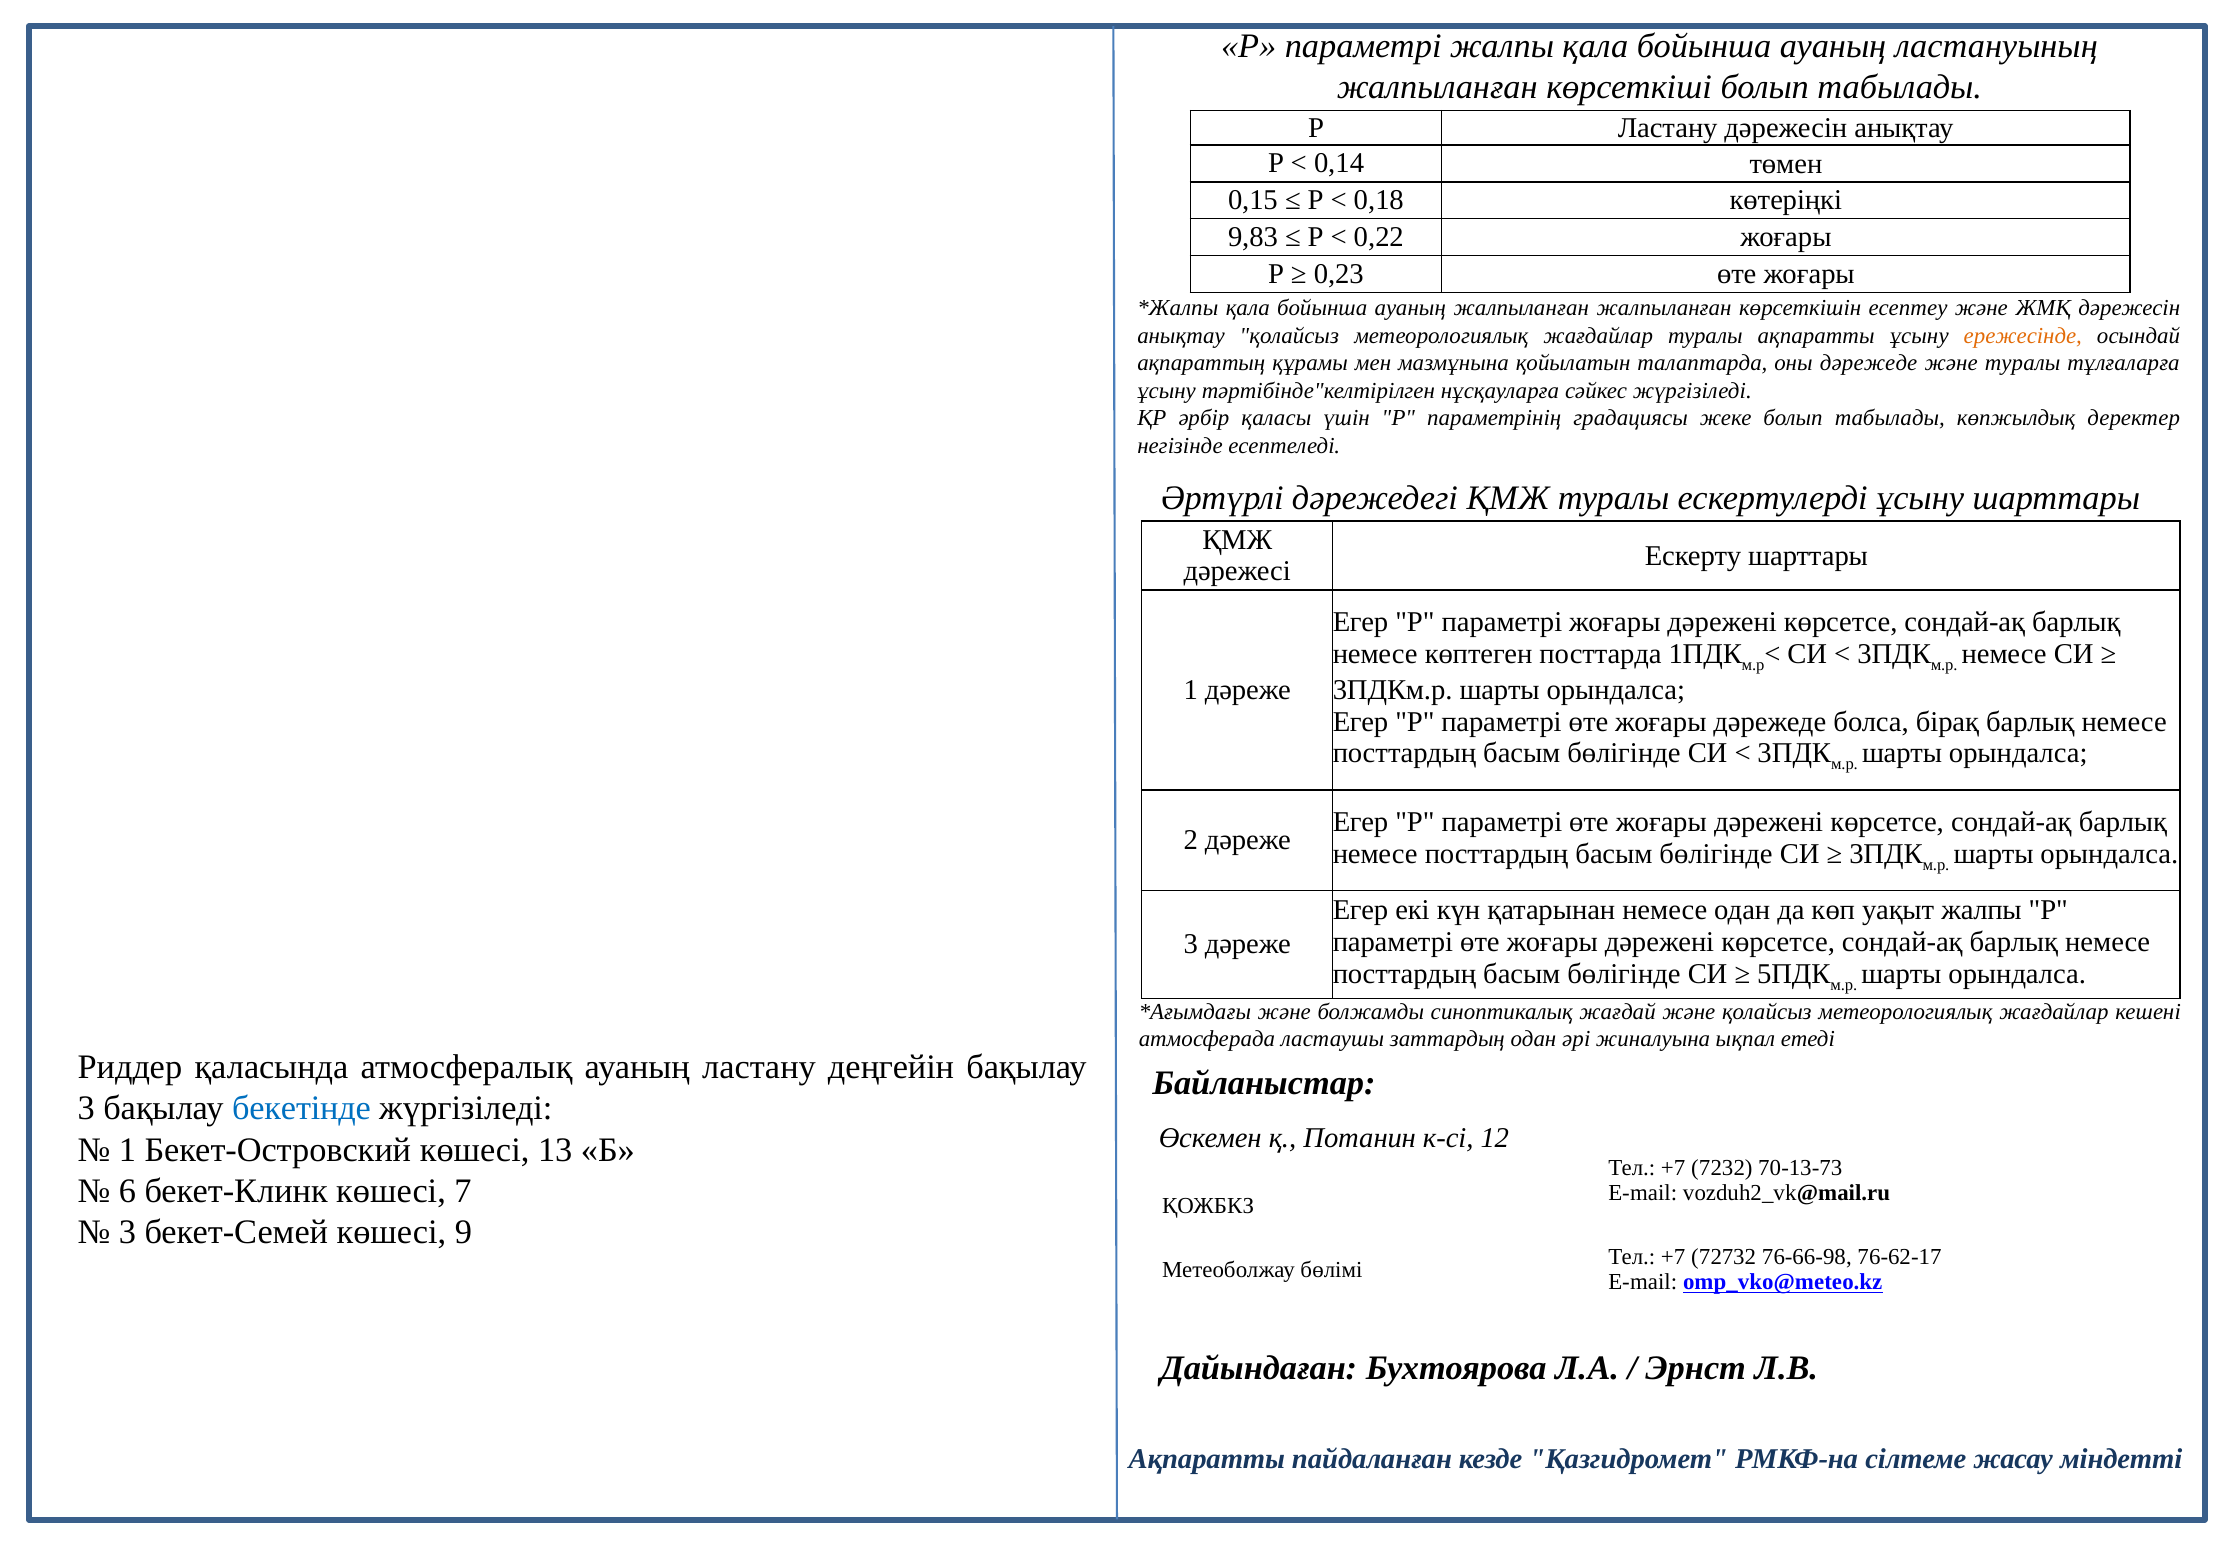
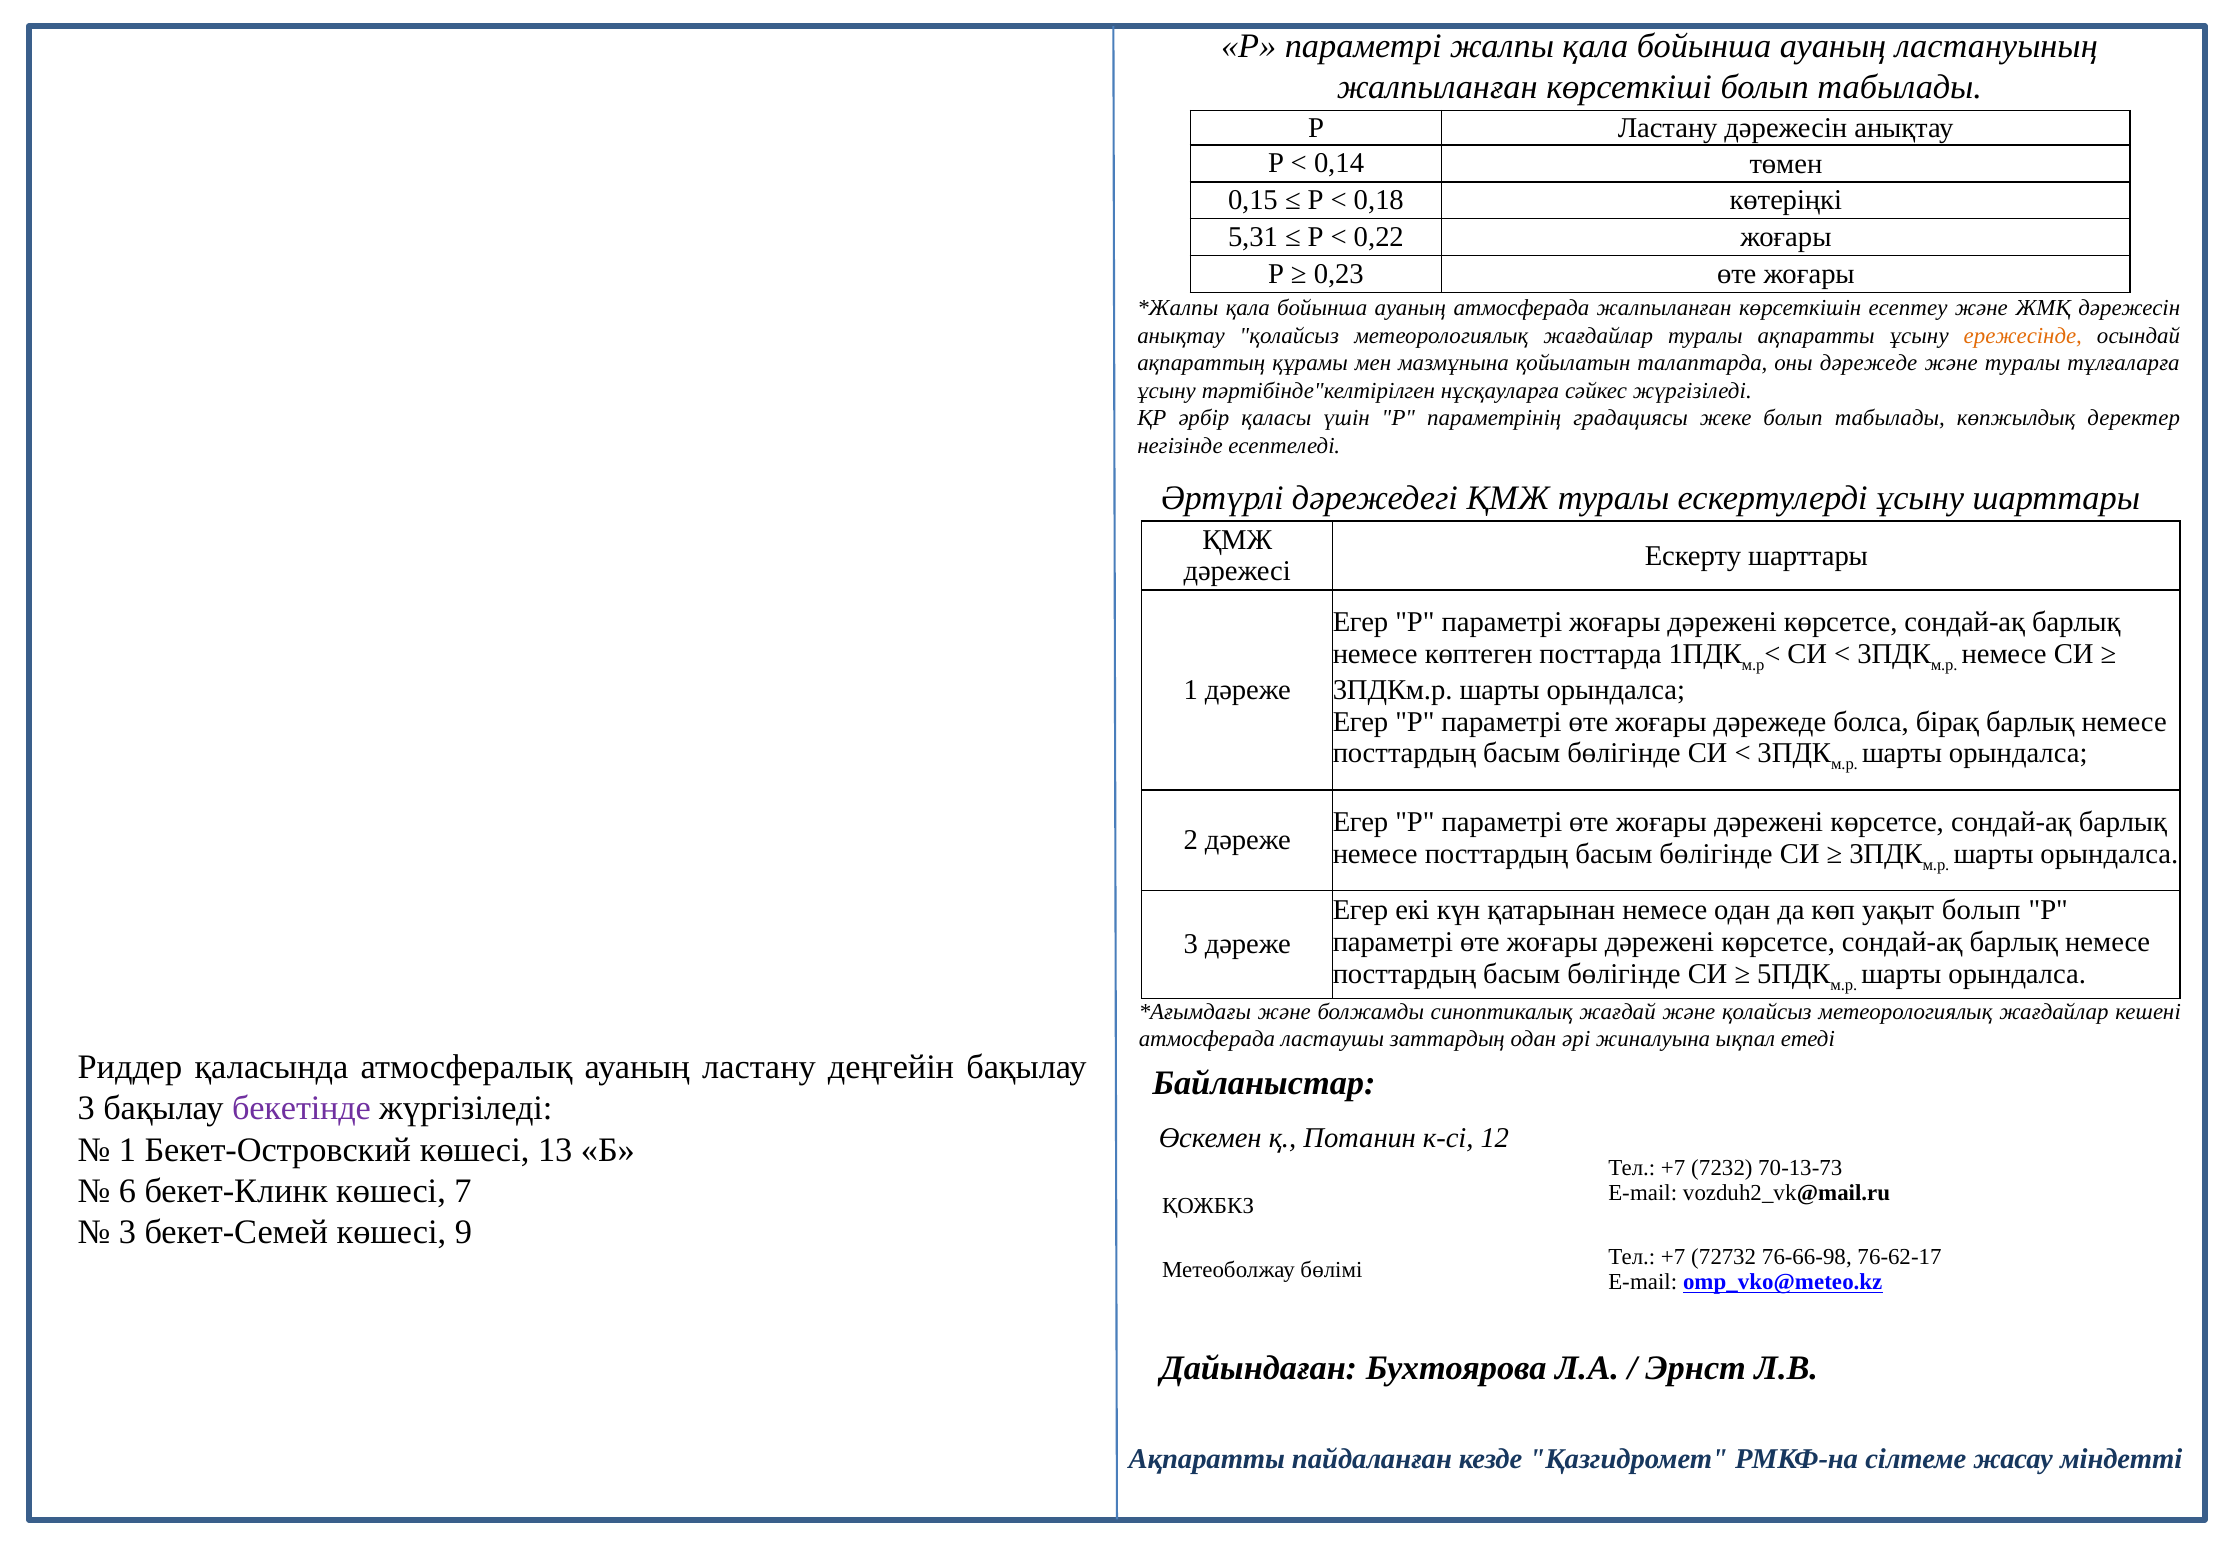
9,83: 9,83 -> 5,31 (1253, 237)
ауаның жалпыланған: жалпыланған -> атмосферада (1521, 308)
уақыт жалпы: жалпы -> болып (1981, 911)
бекетінде colour: blue -> purple (302, 1109)
